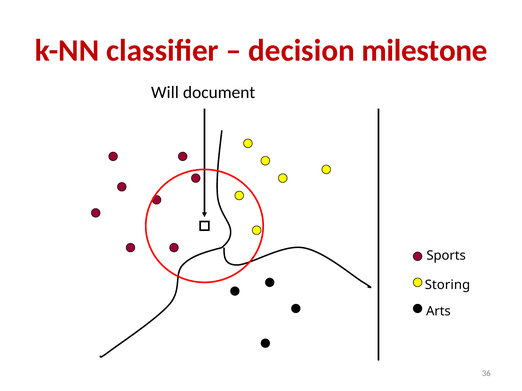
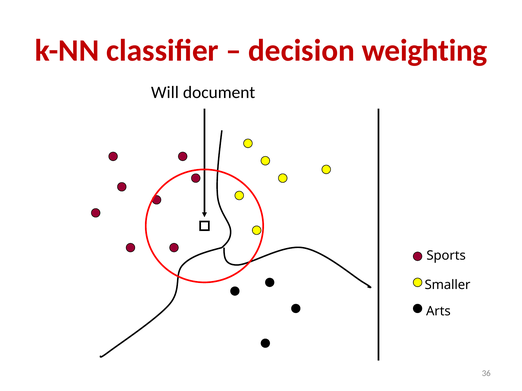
milestone: milestone -> weighting (424, 50)
Storing: Storing -> Smaller (448, 285)
